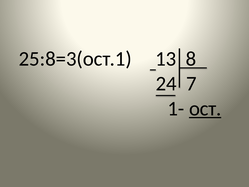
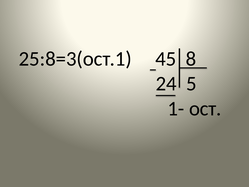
13: 13 -> 45 (166, 59)
7: 7 -> 5 (191, 84)
ост underline: present -> none (205, 109)
